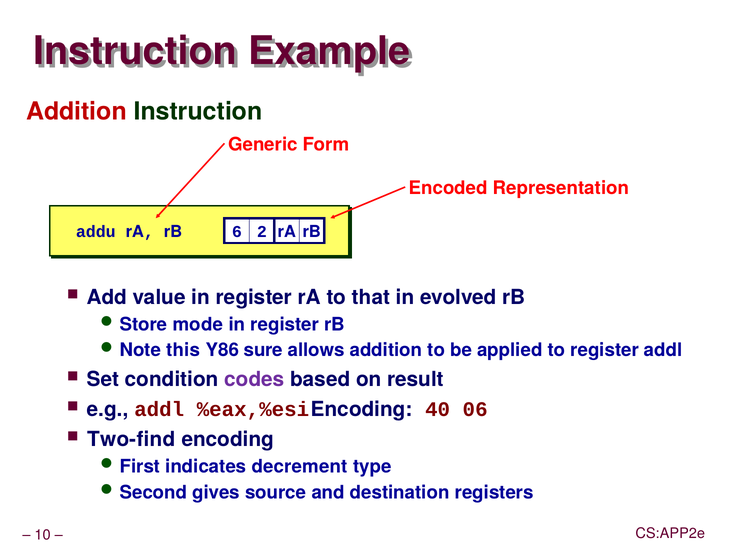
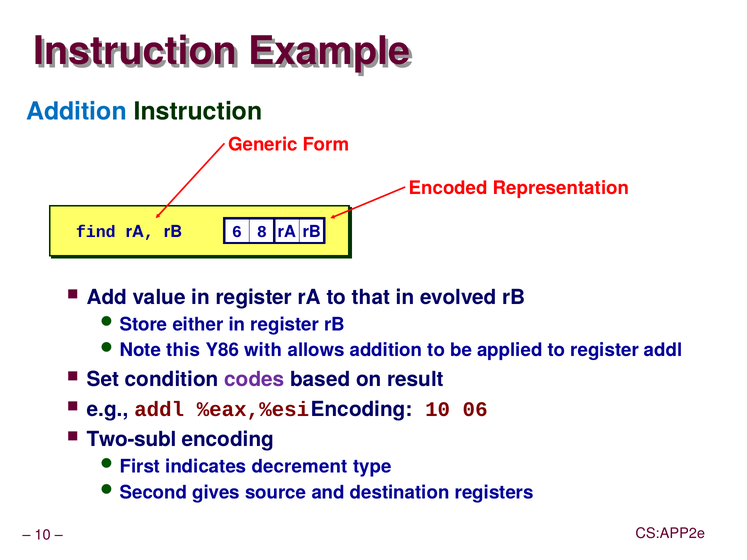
Addition colour: red -> blue (76, 112)
addu: addu -> find (96, 232)
2: 2 -> 8 (262, 232)
mode: mode -> either (198, 324)
sure: sure -> with (263, 350)
40: 40 -> 10 (438, 409)
Two-find: Two-find -> Two-subl (131, 440)
